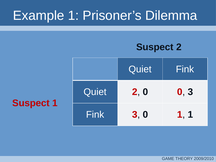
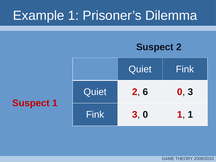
2 0: 0 -> 6 (145, 92)
